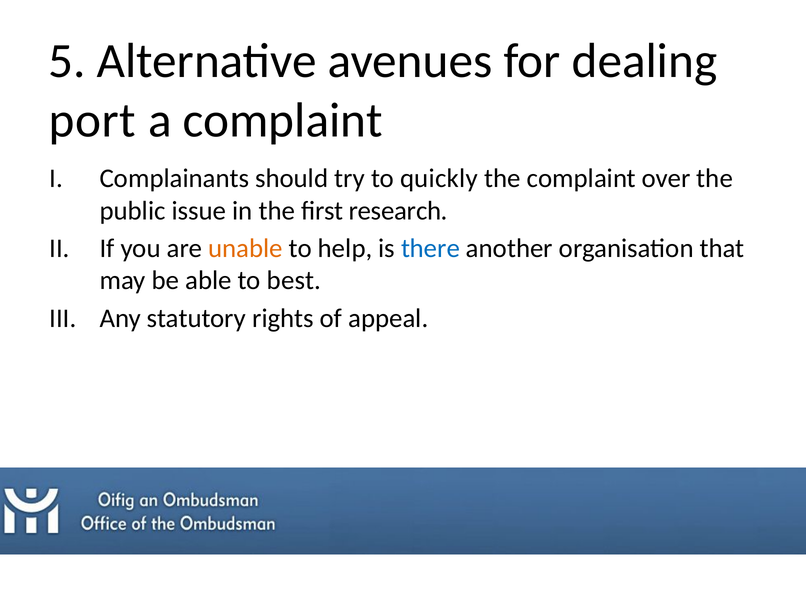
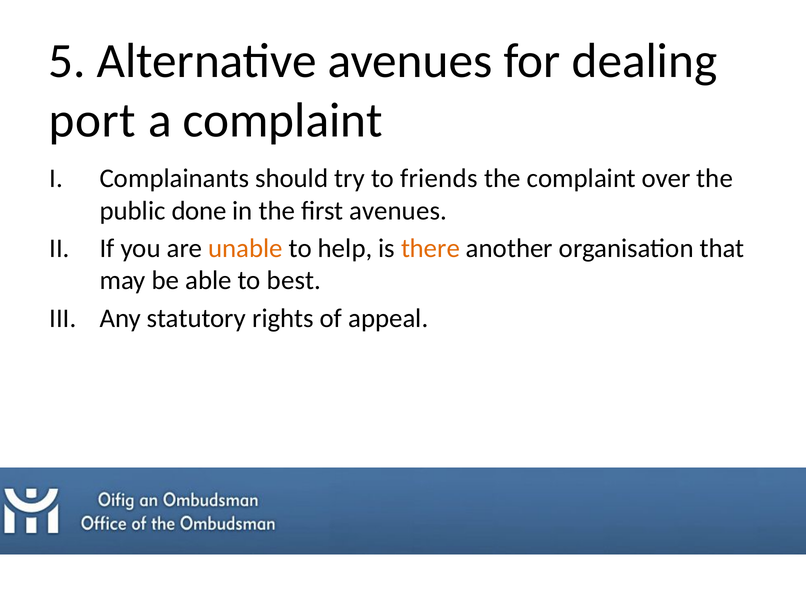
quickly: quickly -> friends (439, 178)
issue: issue -> done (199, 211)
first research: research -> avenues (398, 211)
there colour: blue -> orange (430, 248)
